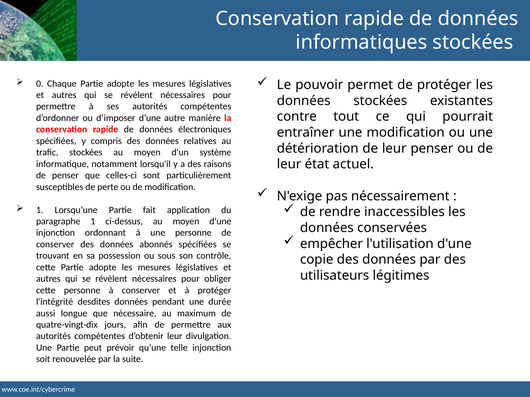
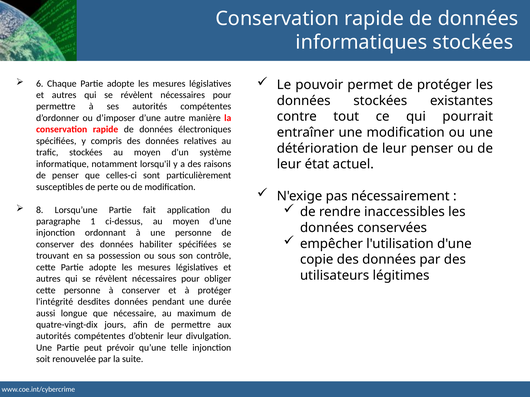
0: 0 -> 6 (40, 84)
1: 1 -> 8 (40, 210)
abonnés: abonnés -> habiliter (156, 245)
